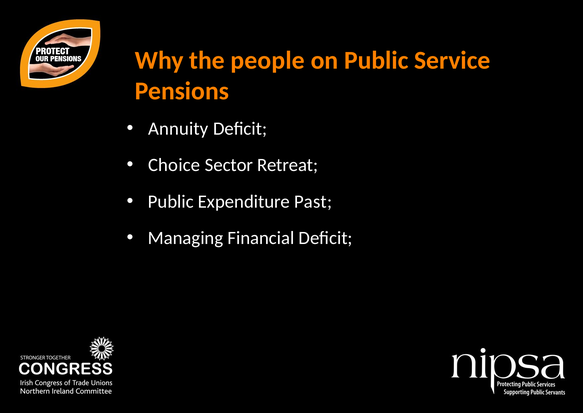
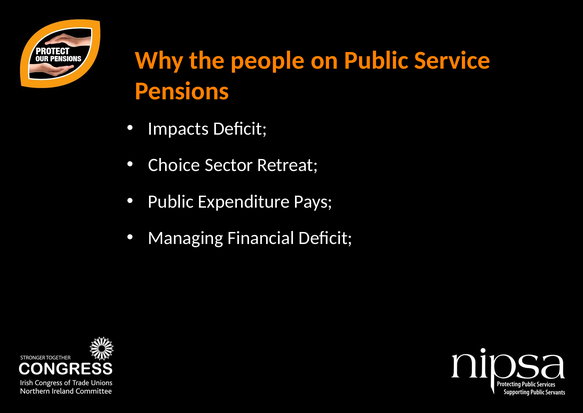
Annuity: Annuity -> Impacts (178, 129)
Past: Past -> Pays (313, 201)
